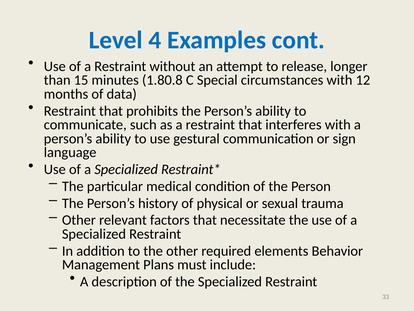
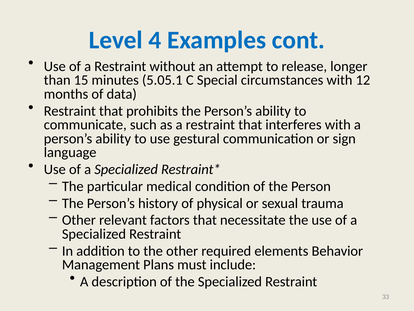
1.80.8: 1.80.8 -> 5.05.1 (162, 80)
